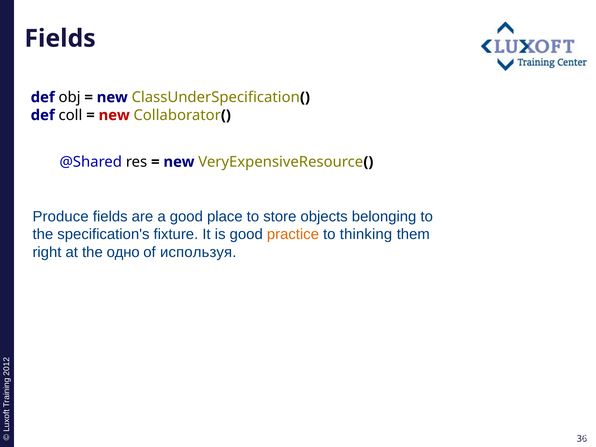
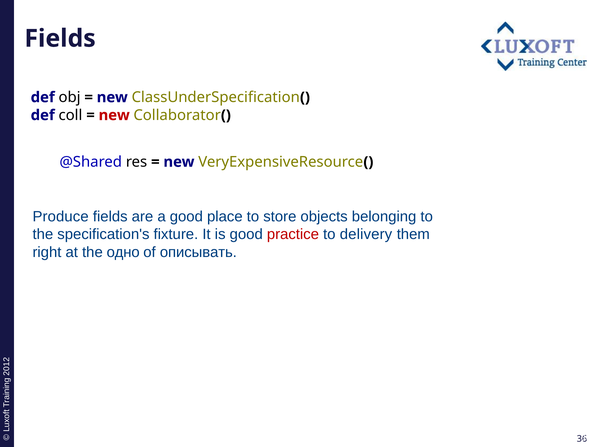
practice colour: orange -> red (293, 234)
thinking: thinking -> delivery (366, 234)
используя: используя -> описывать (198, 252)
